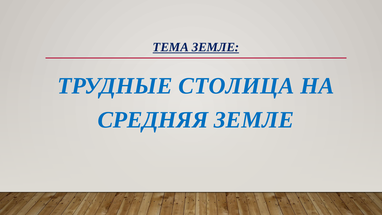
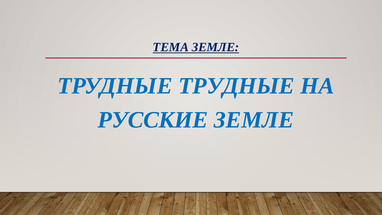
ТРУДНЫЕ СТОЛИЦА: СТОЛИЦА -> ТРУДНЫЕ (236, 86)
СРЕДНЯЯ: СРЕДНЯЯ -> РУССКИЕ (153, 120)
